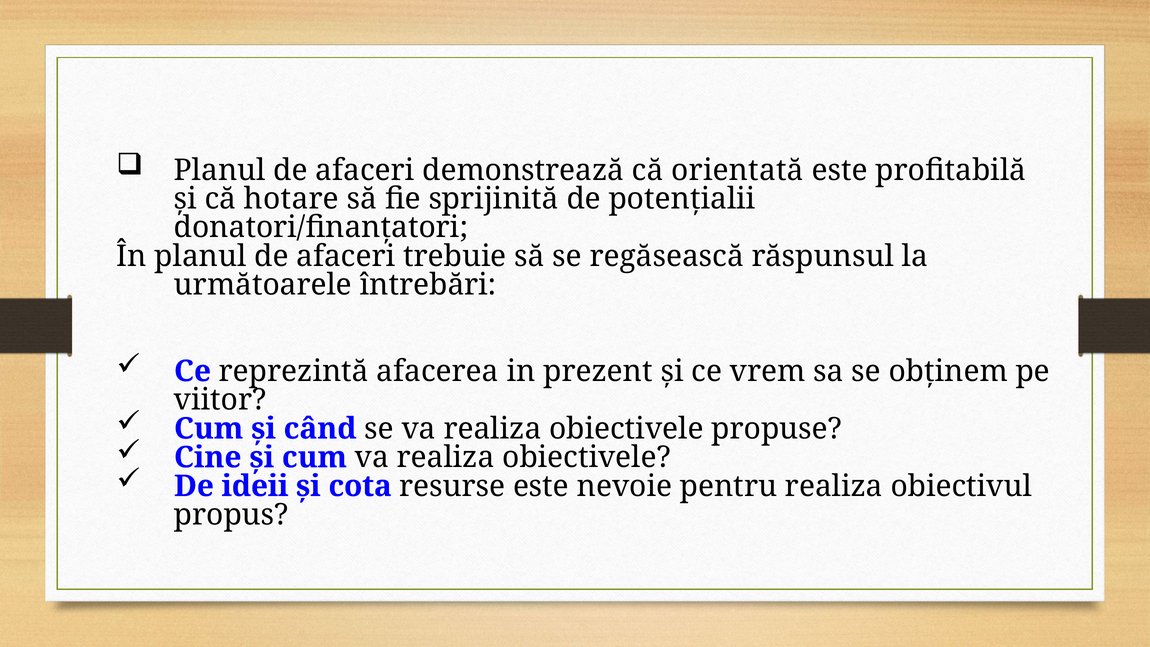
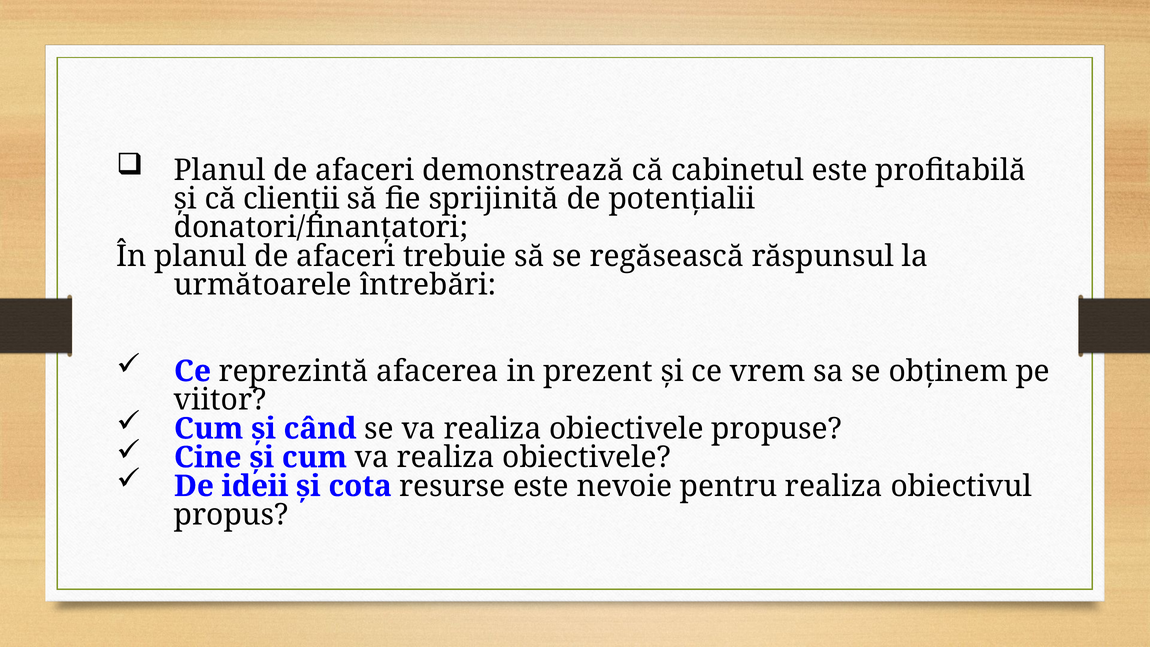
orientată: orientată -> cabinetul (738, 170)
hotare: hotare -> clienții (292, 199)
